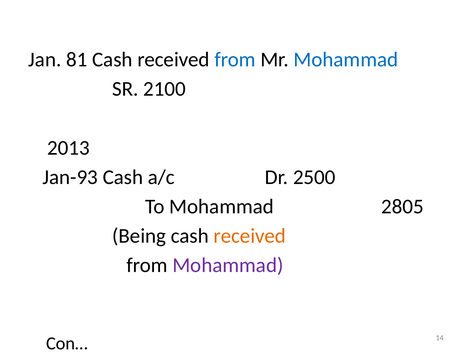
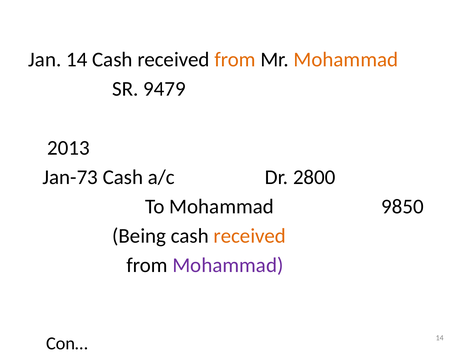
Jan 81: 81 -> 14 (77, 60)
from colour: blue -> orange (235, 60)
Mohammad colour: blue -> orange (346, 60)
2100: 2100 -> 9479 (165, 89)
Jan-93: Jan-93 -> Jan-73 (70, 177)
2500: 2500 -> 2800 (314, 177)
2805: 2805 -> 9850 (402, 207)
